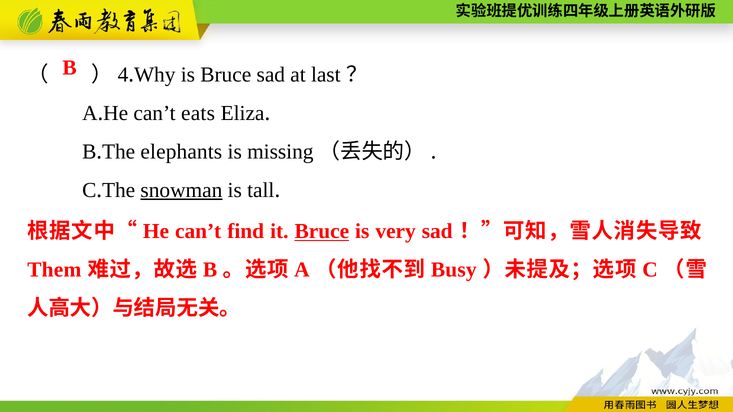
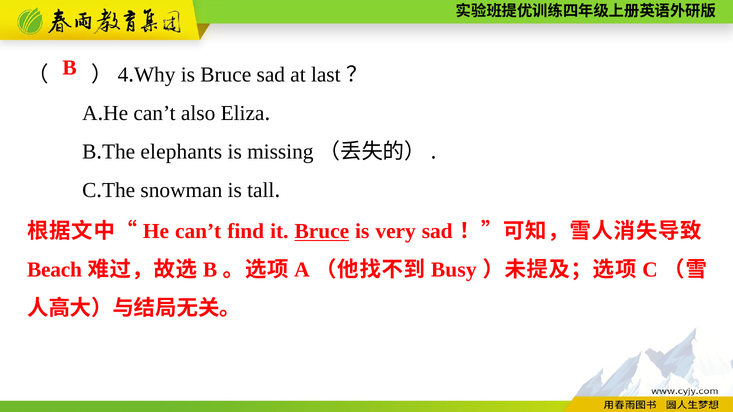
eats: eats -> also (198, 113)
snowman underline: present -> none (181, 190)
Them: Them -> Beach (55, 270)
